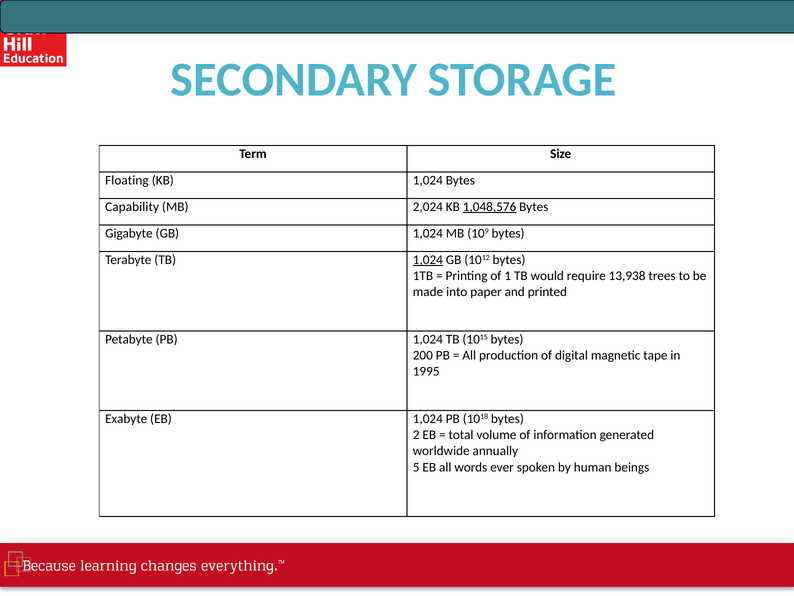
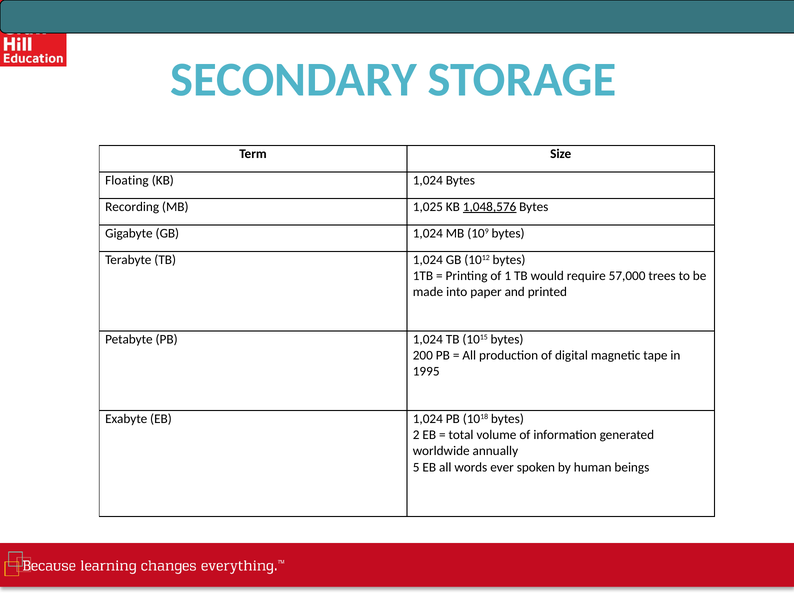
Capability: Capability -> Recording (132, 207)
2,024: 2,024 -> 1,025 (428, 207)
1,024 underline: present -> none (428, 260)
13,938: 13,938 -> 57,000 (627, 276)
